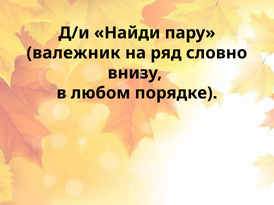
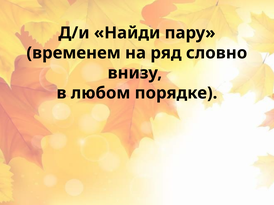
валежник: валежник -> временем (74, 53)
